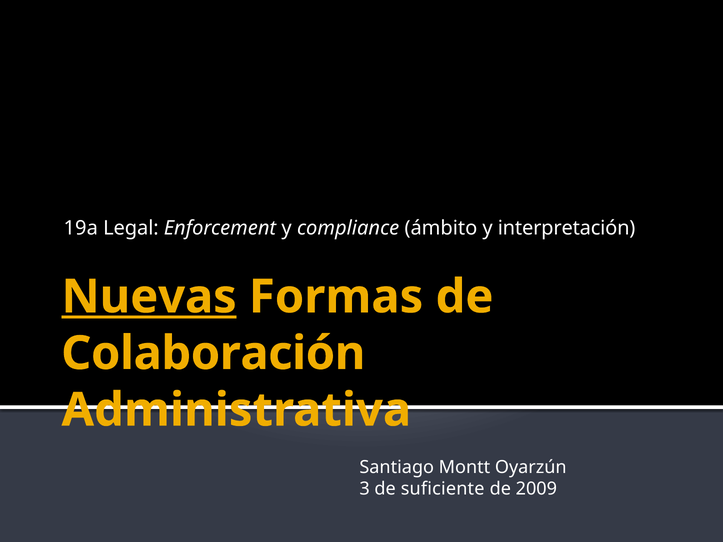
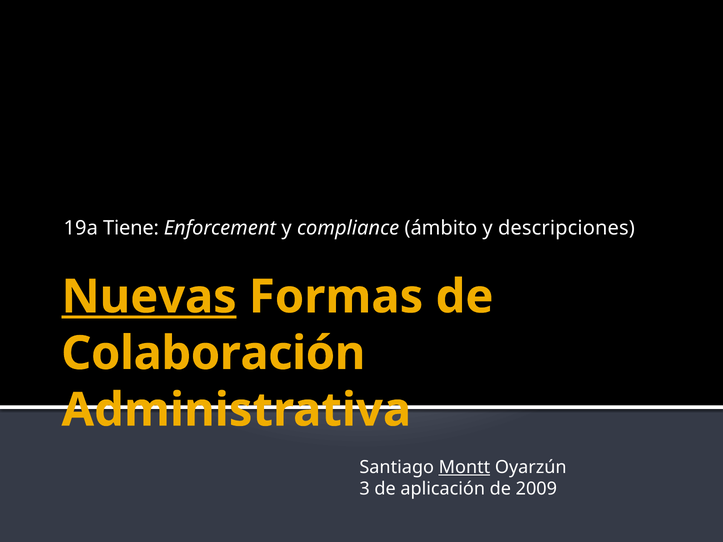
Legal: Legal -> Tiene (131, 228)
interpretación: interpretación -> descripciones (566, 228)
Montt underline: none -> present (464, 468)
suficiente: suficiente -> aplicación (443, 489)
